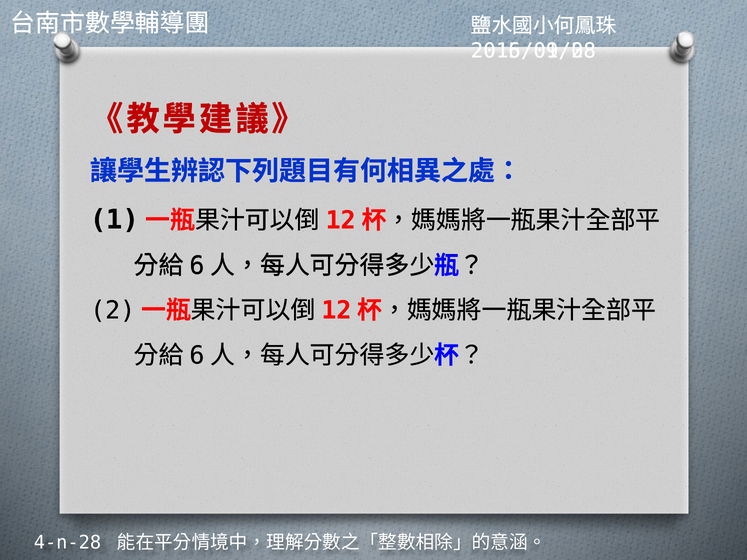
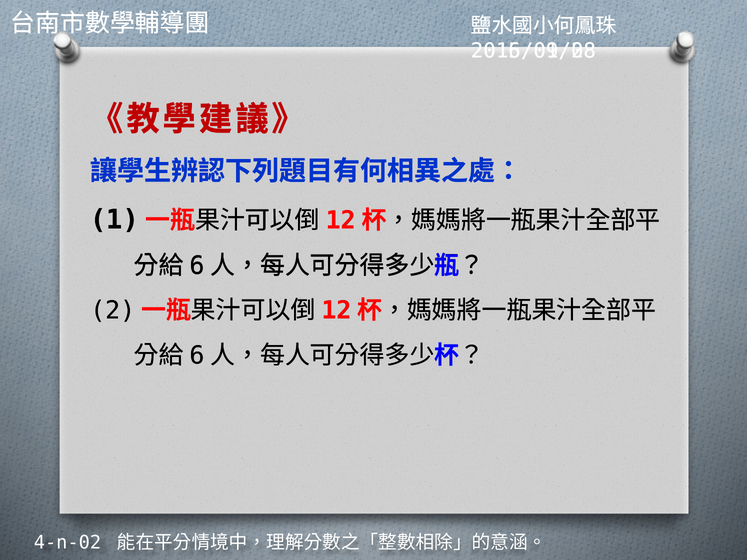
4-n-28: 4-n-28 -> 4-n-02 (67, 543)
